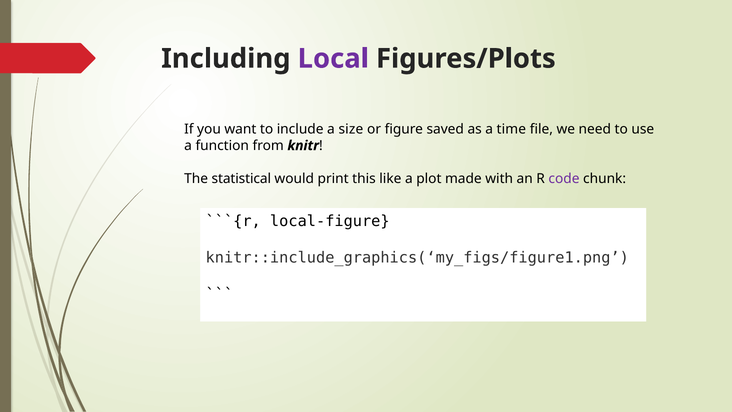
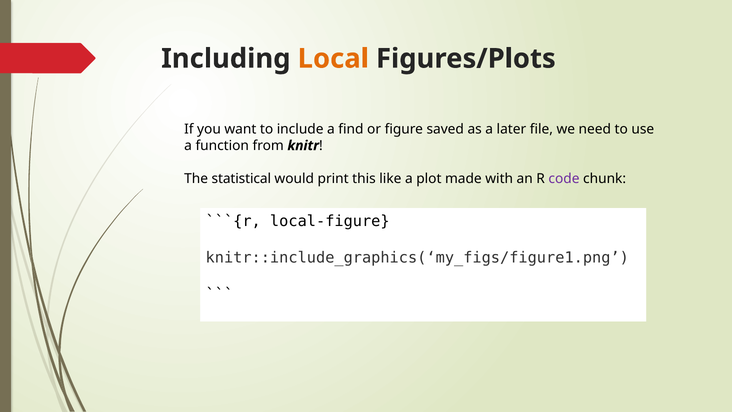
Local colour: purple -> orange (333, 59)
size: size -> find (351, 129)
time: time -> later (511, 129)
